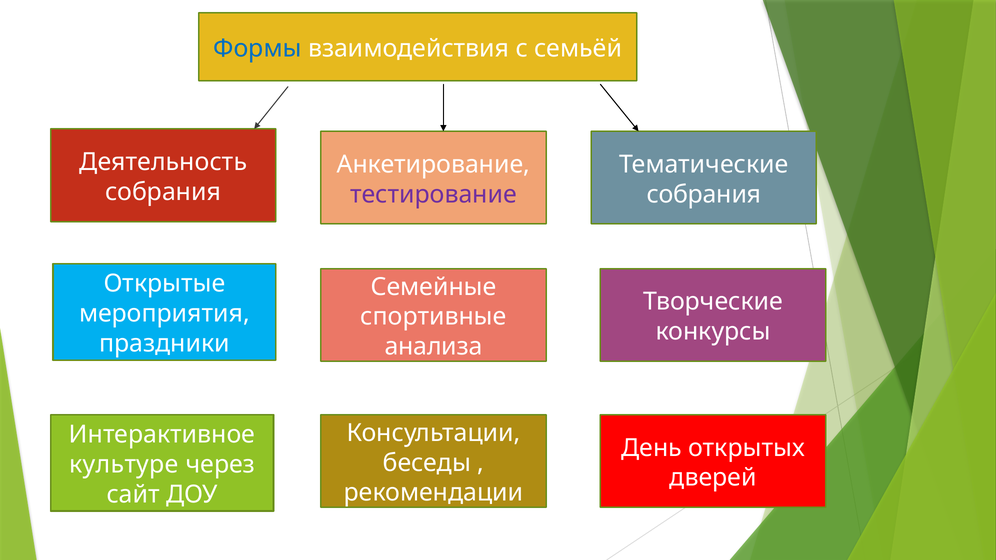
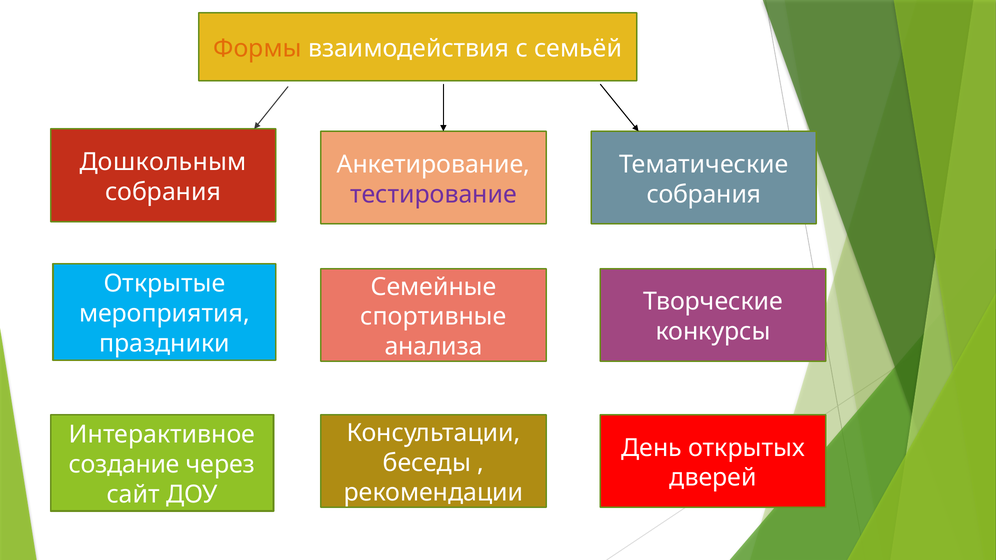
Формы colour: blue -> orange (257, 48)
Деятельность: Деятельность -> Дошкольным (163, 162)
культуре: культуре -> создание (124, 465)
